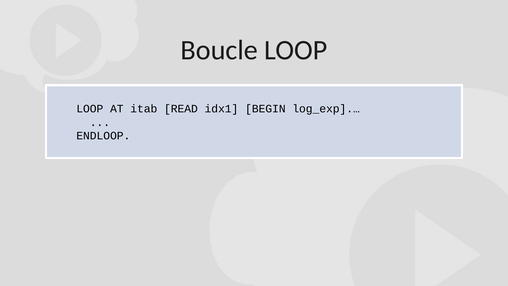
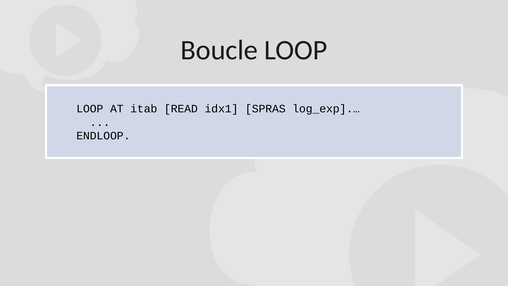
BEGIN: BEGIN -> SPRAS (265, 109)
